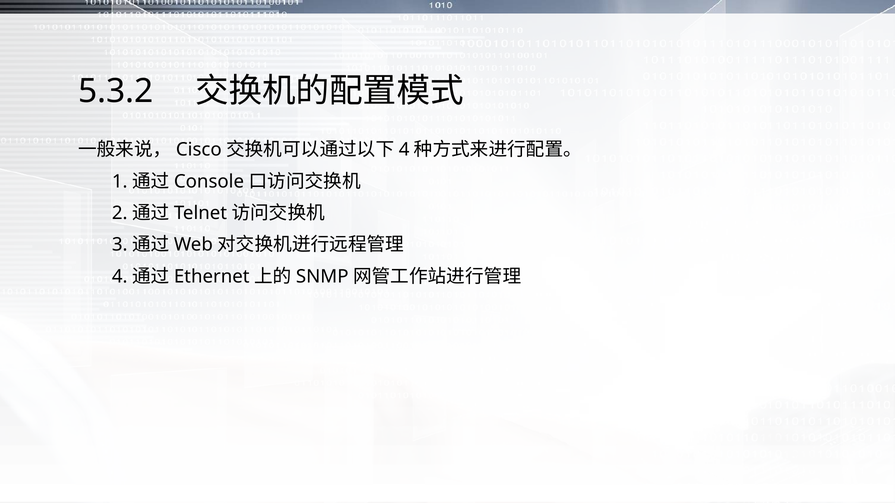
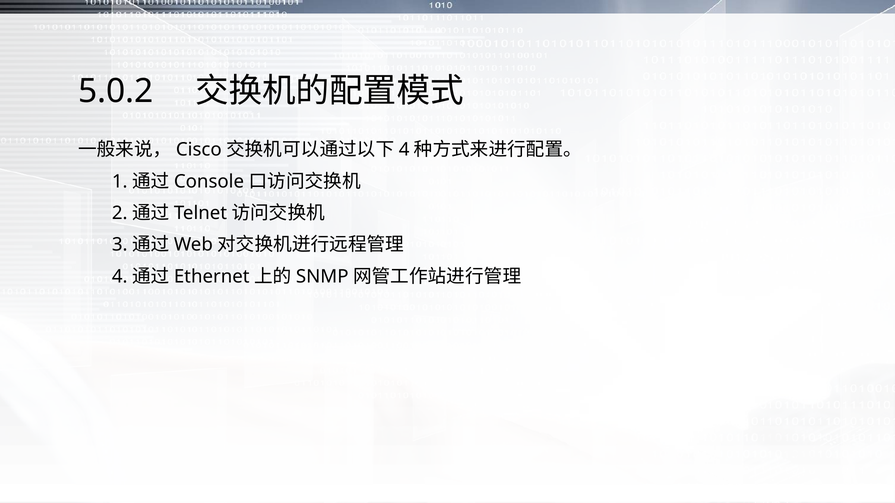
5.3.2: 5.3.2 -> 5.0.2 (116, 91)
